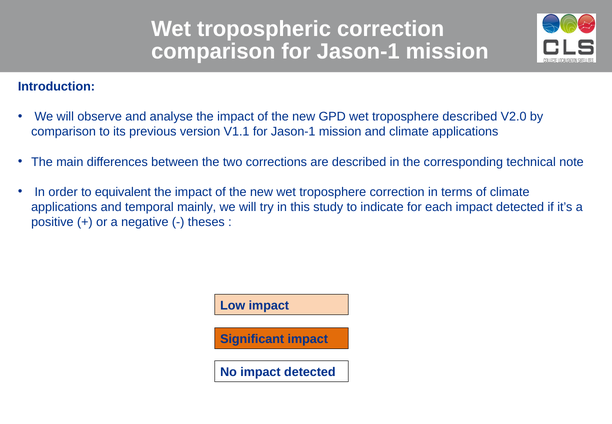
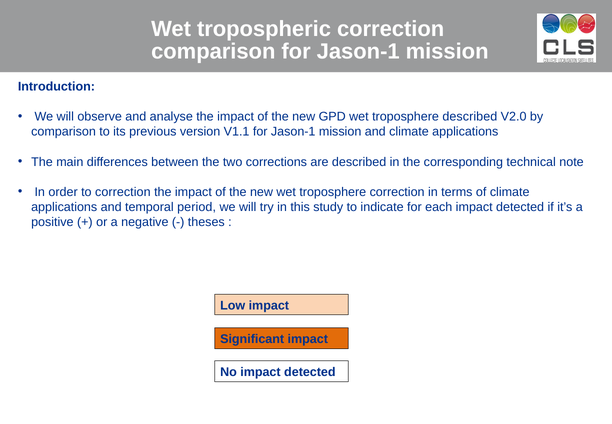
to equivalent: equivalent -> correction (123, 192)
mainly: mainly -> period (197, 207)
